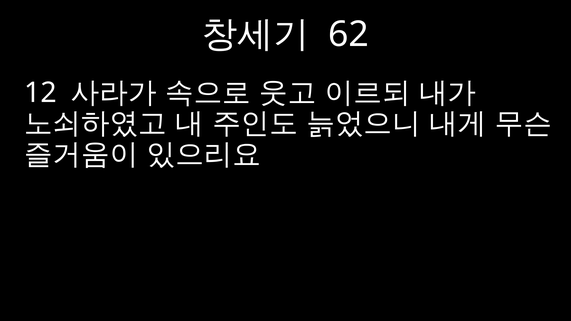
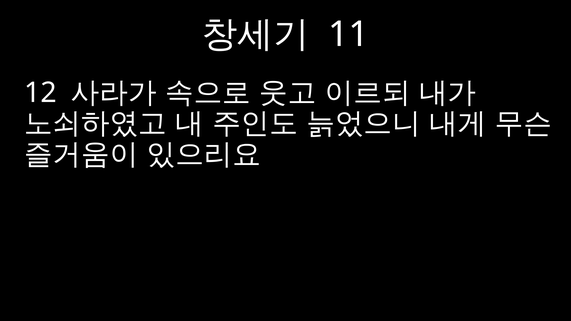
62: 62 -> 11 (349, 34)
